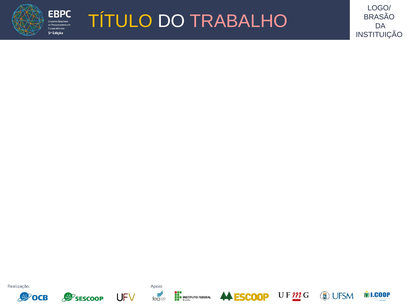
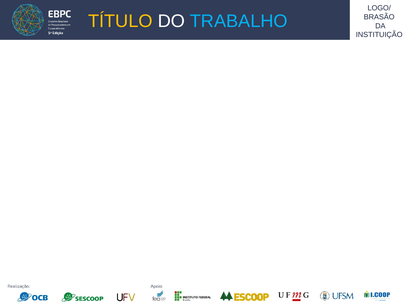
TRABALHO colour: pink -> light blue (239, 21)
